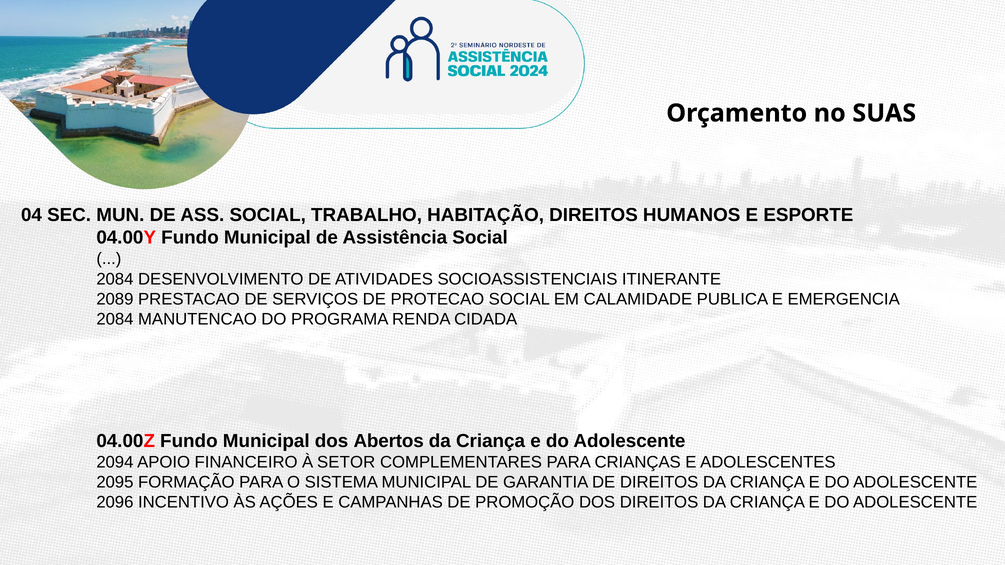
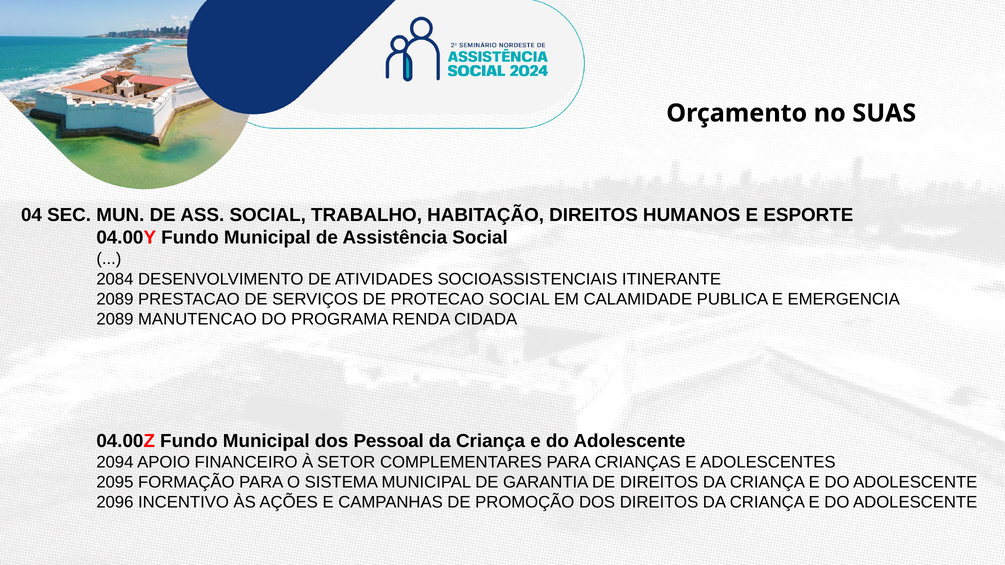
2084: 2084 -> 2089 (115, 319)
Abertos: Abertos -> Pessoal (389, 441)
